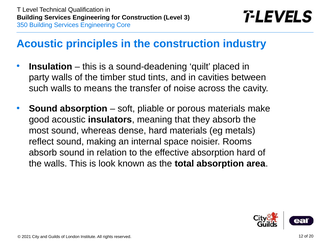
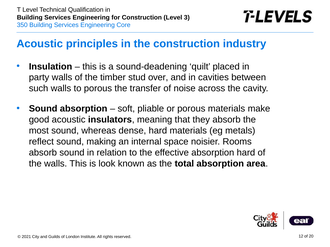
tints: tints -> over (158, 78)
to means: means -> porous (98, 89)
